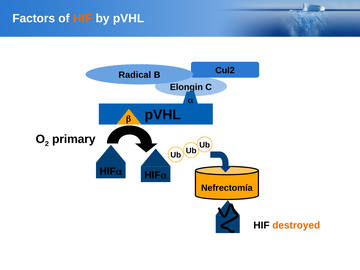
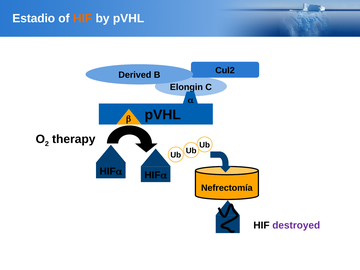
Factors: Factors -> Estadio (34, 19)
Radical: Radical -> Derived (135, 75)
primary: primary -> therapy (74, 139)
destroyed colour: orange -> purple (296, 225)
